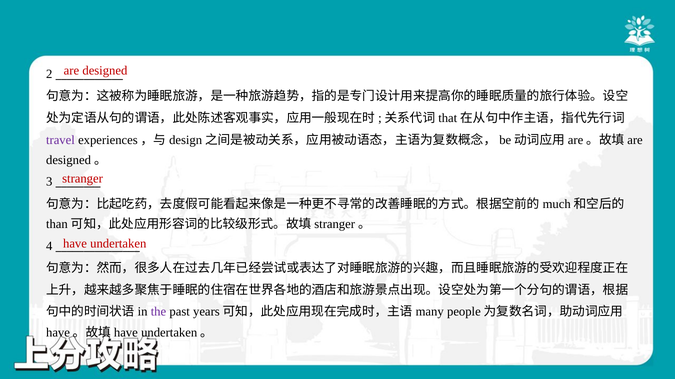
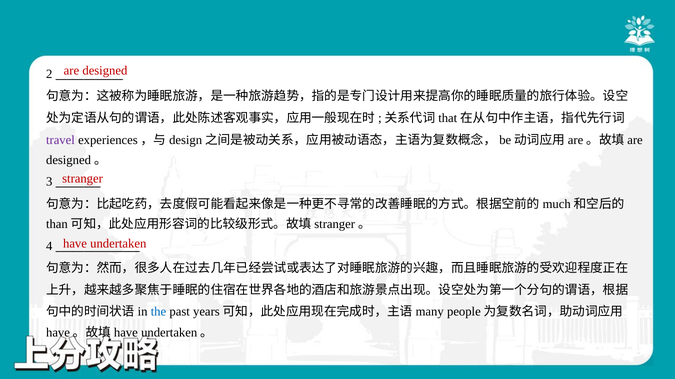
the colour: purple -> blue (158, 312)
